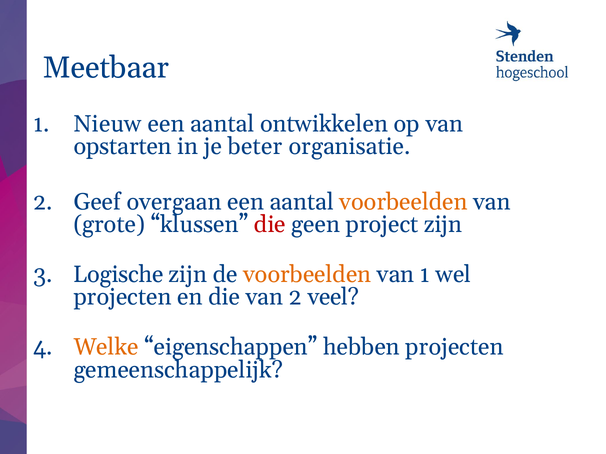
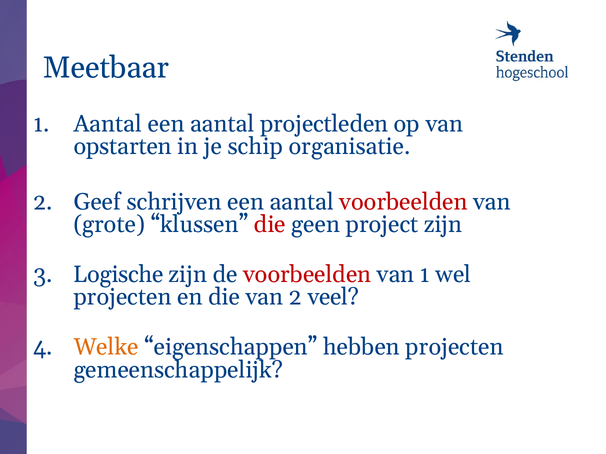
1 Nieuw: Nieuw -> Aantal (108, 124)
ontwikkelen: ontwikkelen -> projectleden (324, 124)
beter: beter -> schip (255, 147)
overgaan: overgaan -> schrijven (174, 202)
voorbeelden colour: orange -> red (404, 202)
voorbeelden colour: orange -> red (307, 275)
